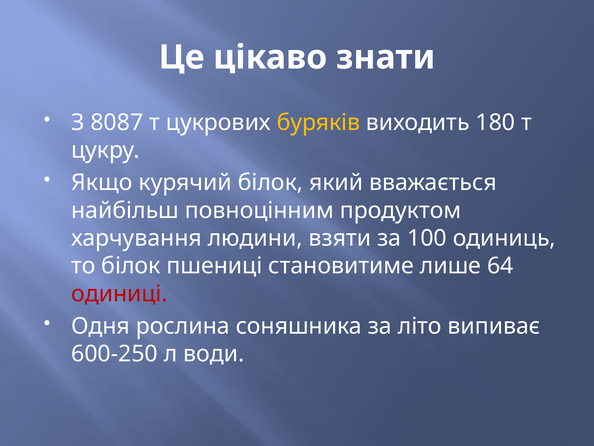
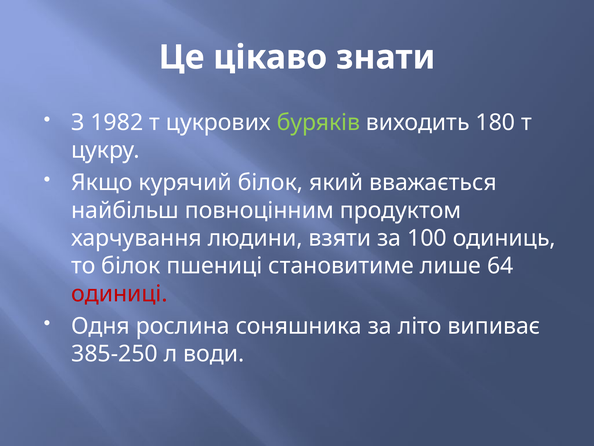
8087: 8087 -> 1982 (117, 122)
буряків colour: yellow -> light green (318, 122)
600-250: 600-250 -> 385-250 (114, 353)
